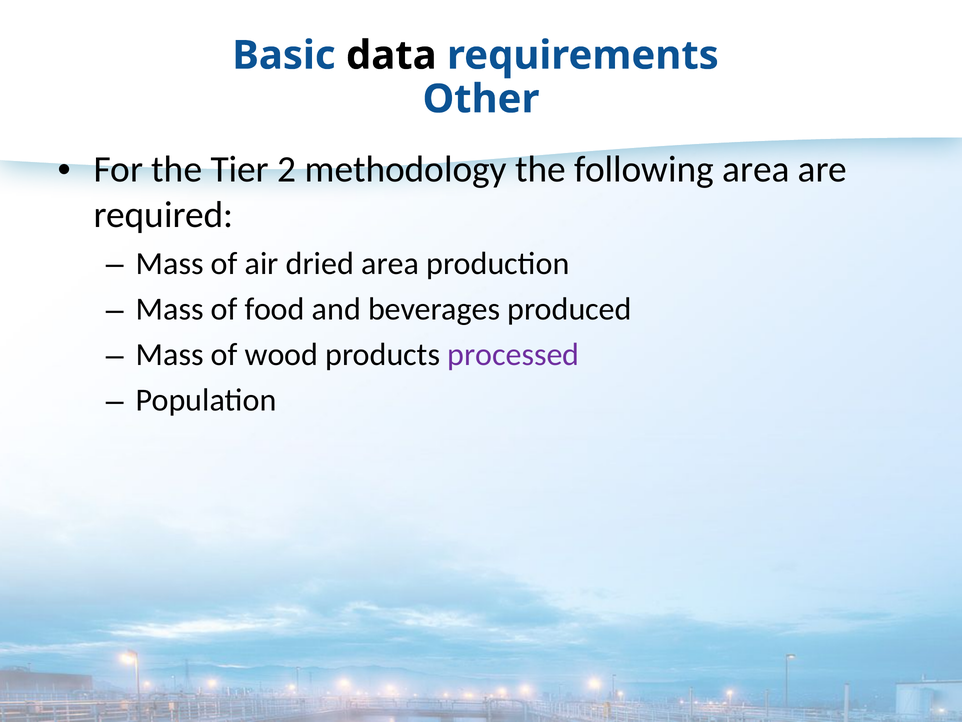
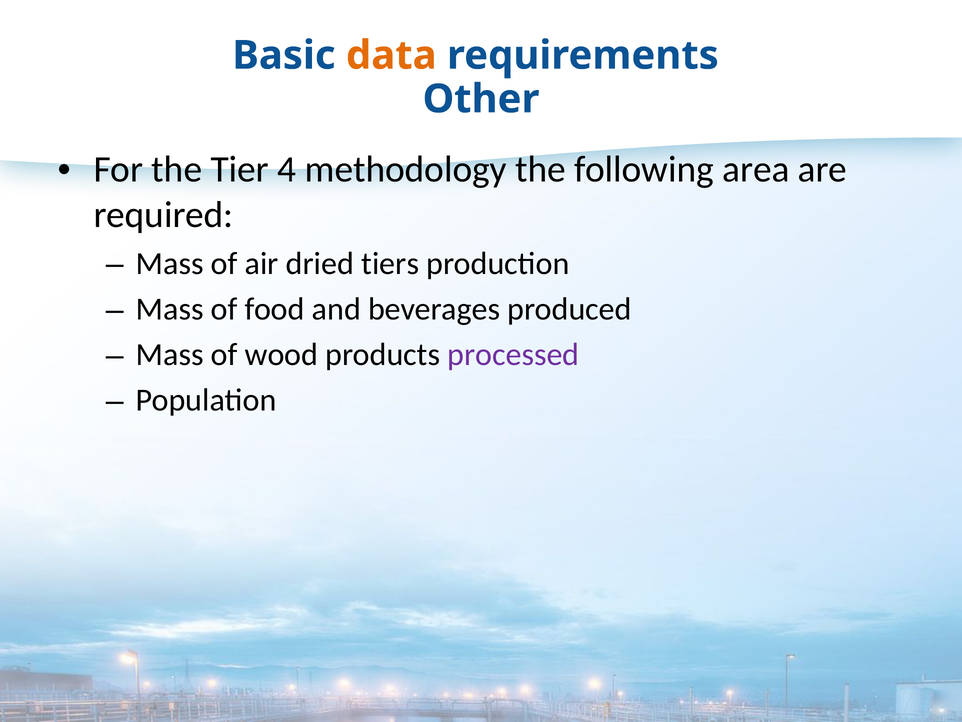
data colour: black -> orange (391, 55)
2: 2 -> 4 (287, 169)
dried area: area -> tiers (390, 264)
